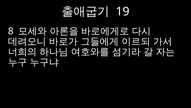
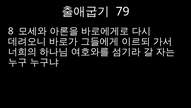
19: 19 -> 79 (123, 12)
